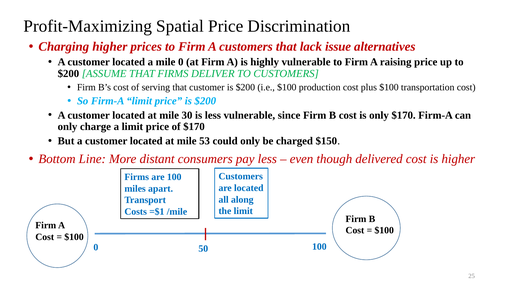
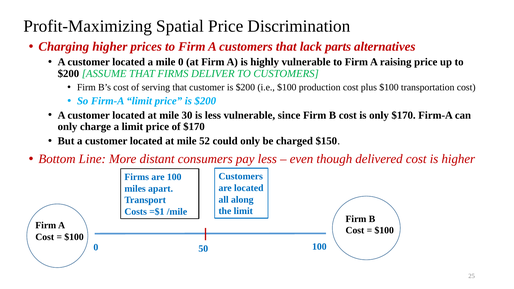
issue: issue -> parts (338, 47)
53: 53 -> 52 (205, 141)
